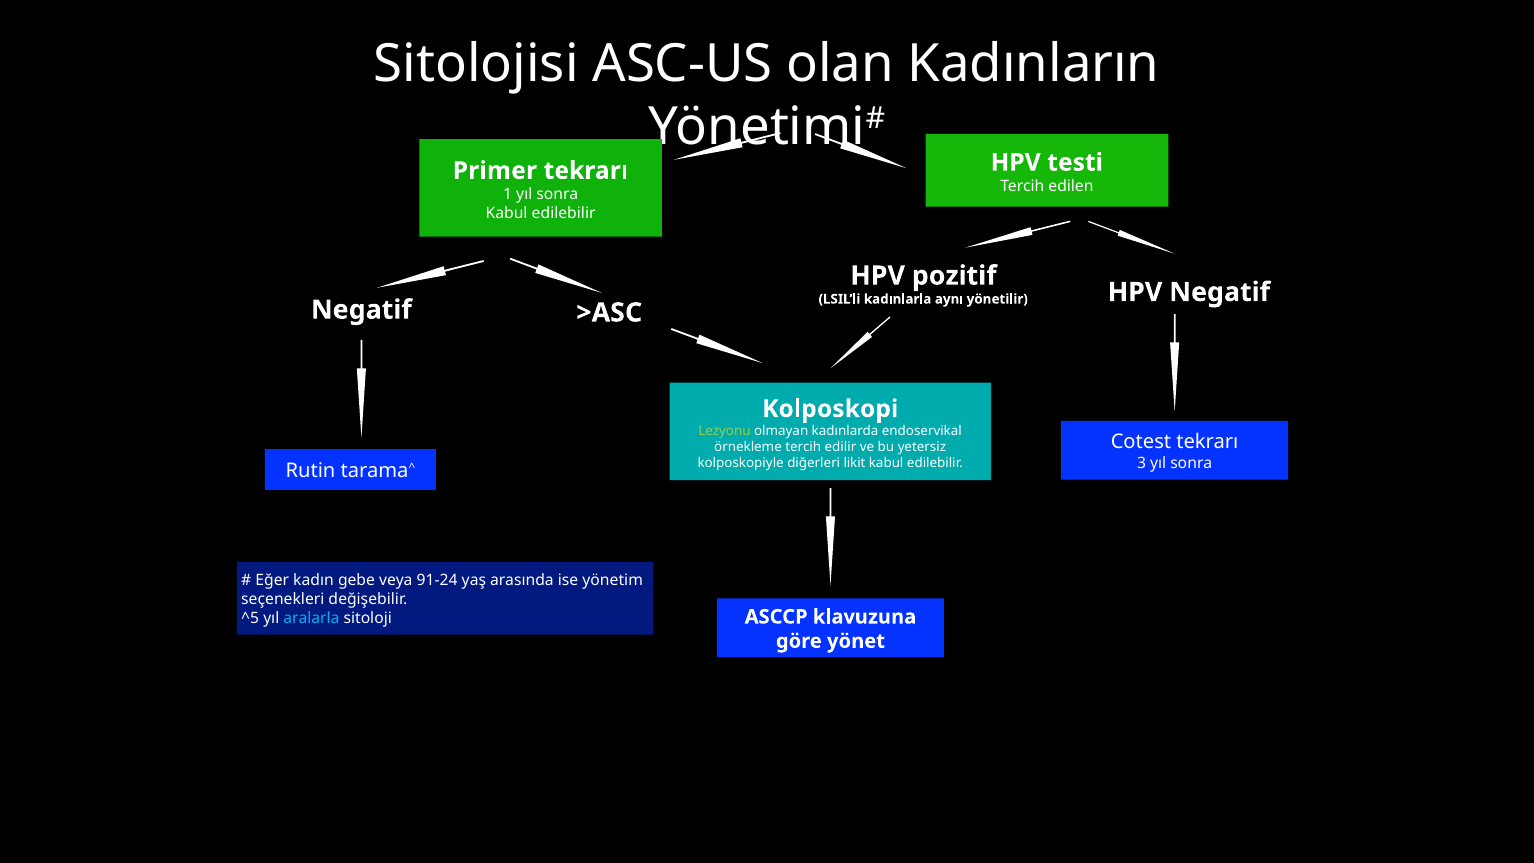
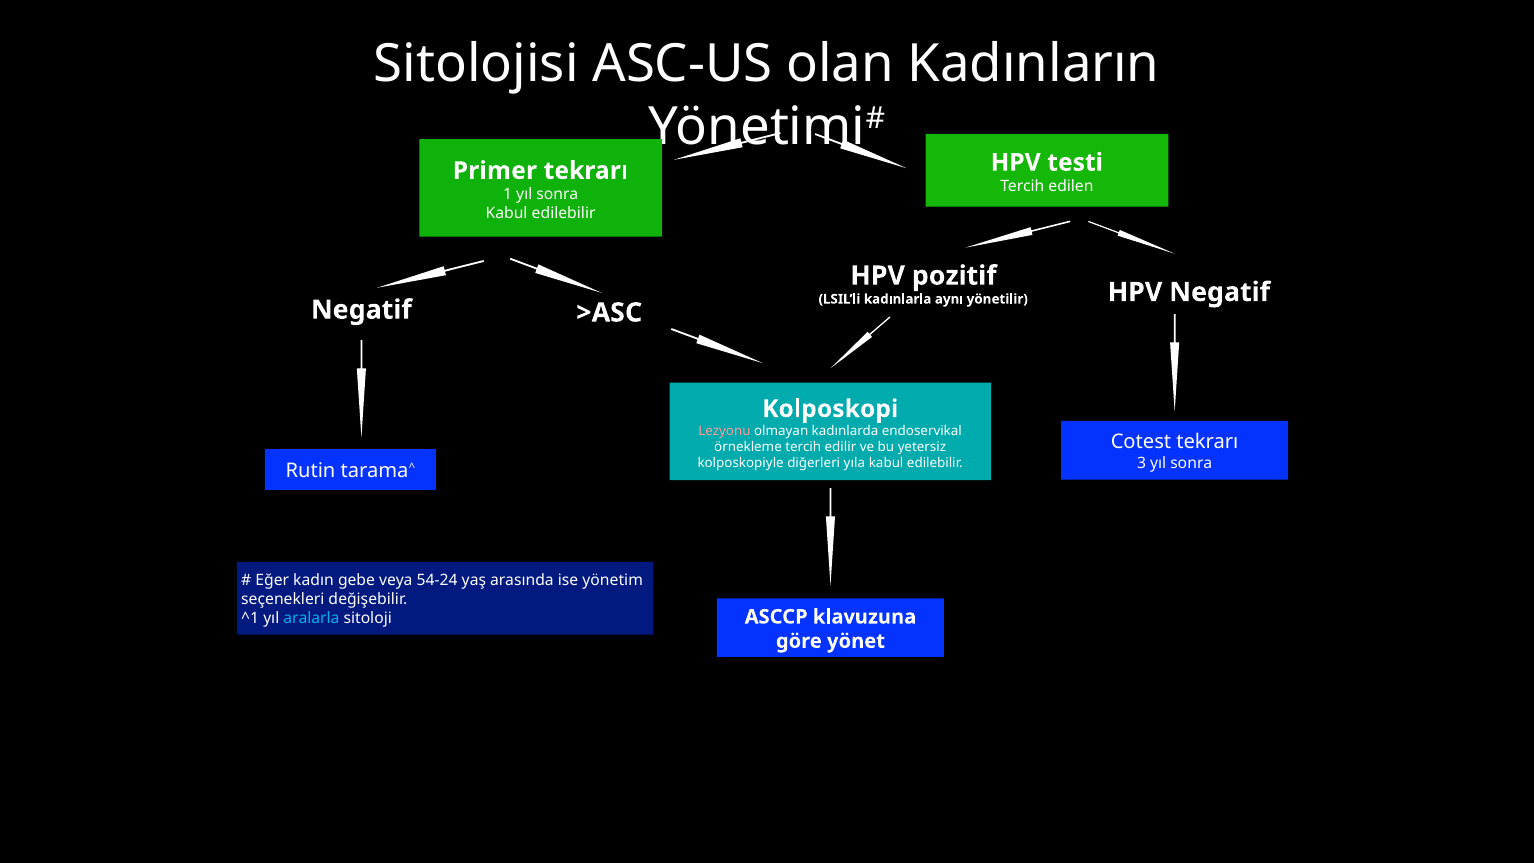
Lezyonu colour: light green -> pink (724, 431)
likit: likit -> yıla (854, 463)
91-24: 91-24 -> 54-24 (437, 580)
^5: ^5 -> ^1 (250, 618)
